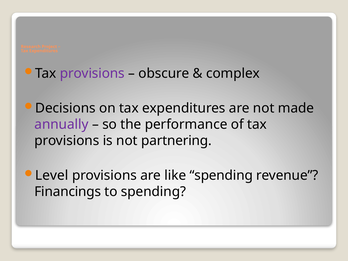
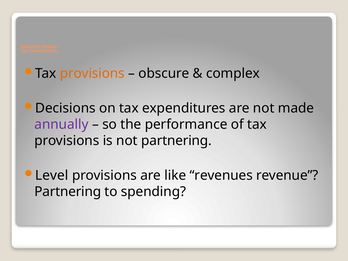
provisions colour: purple -> orange (92, 73)
like spending: spending -> revenues (221, 175)
Financings: Financings -> Partnering (68, 192)
